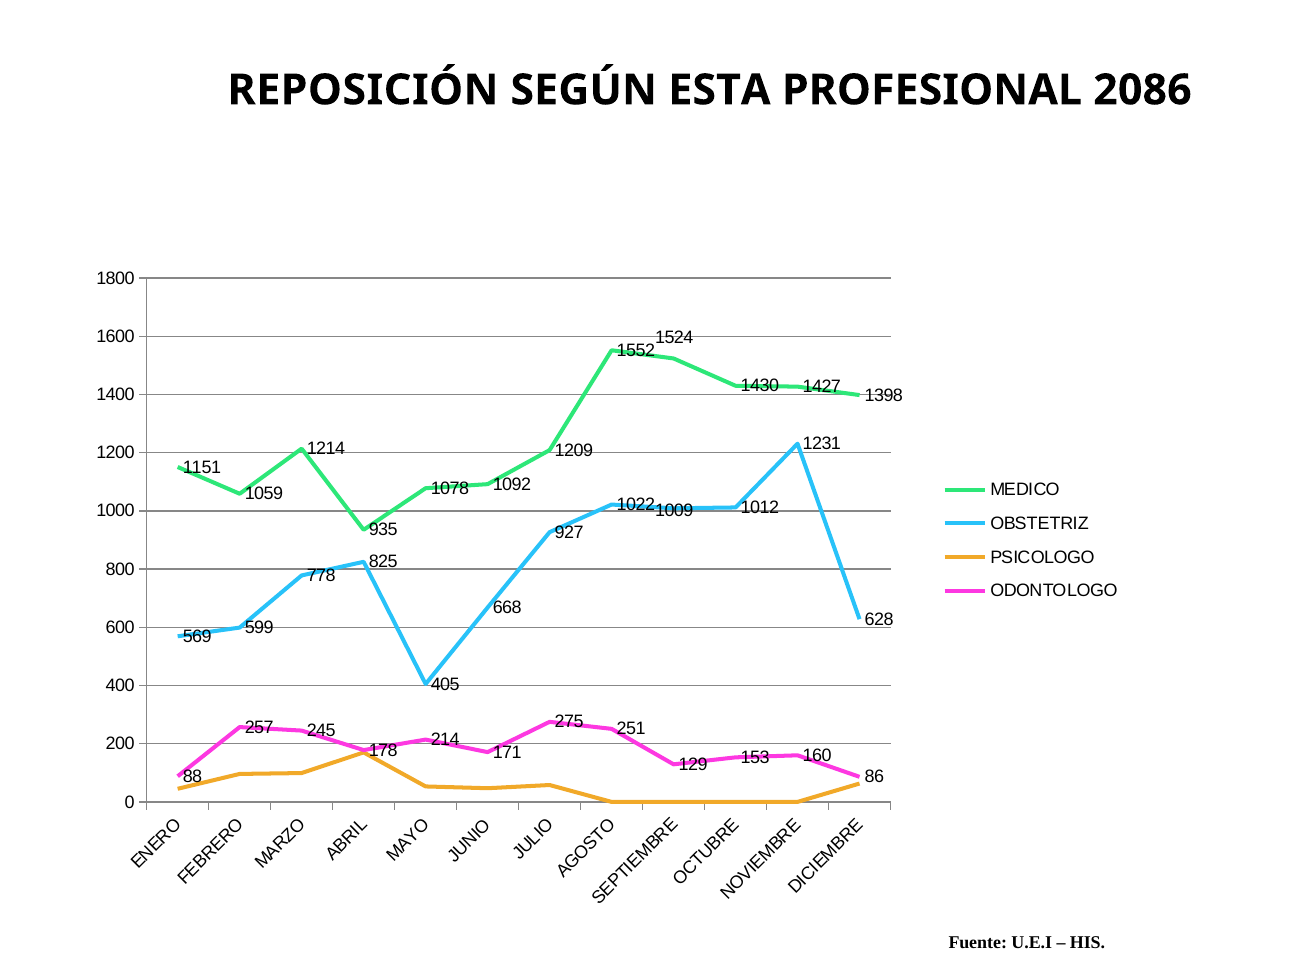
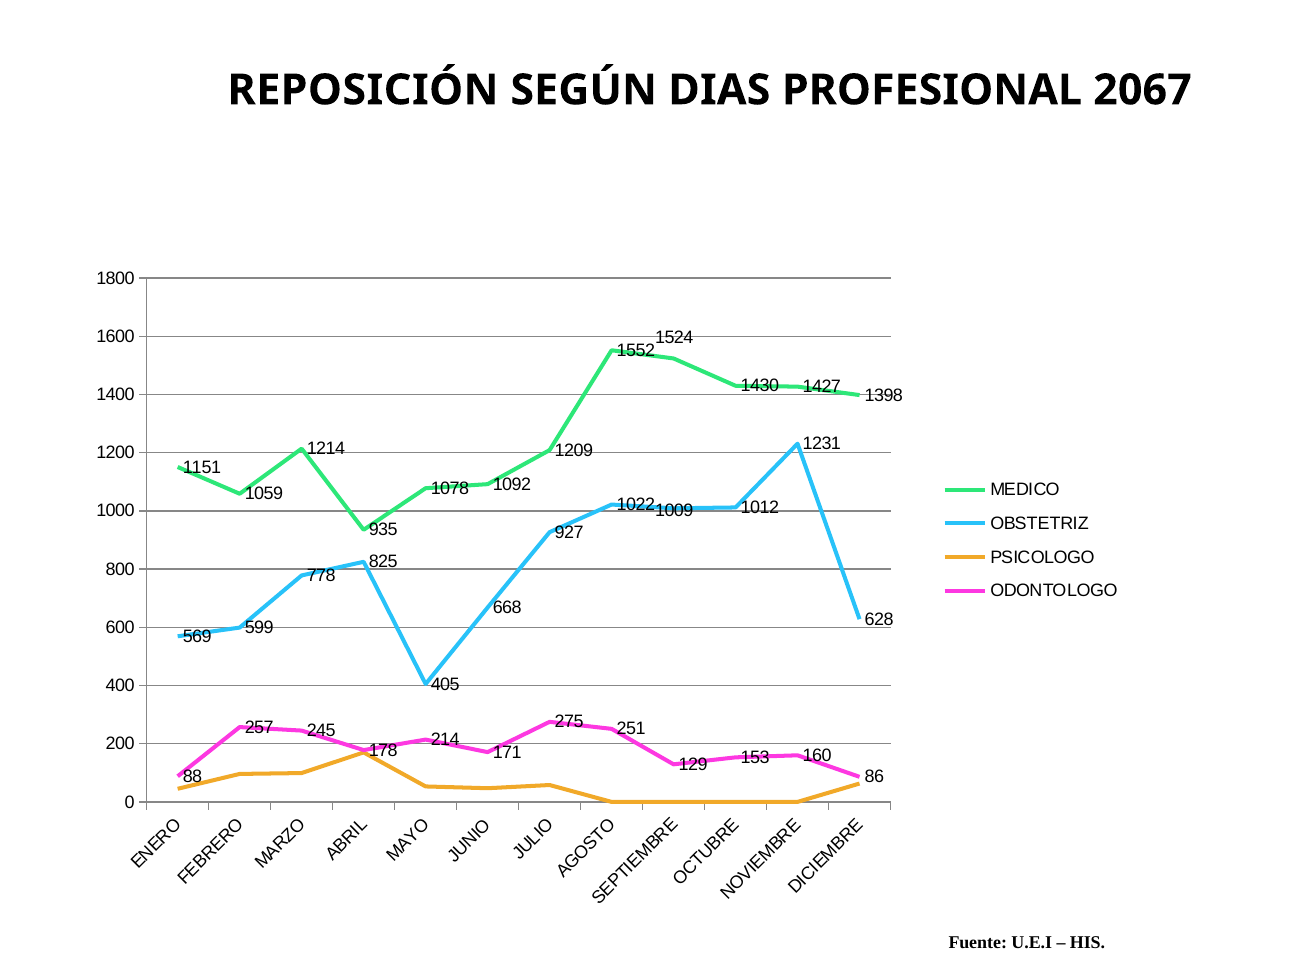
ESTA: ESTA -> DIAS (719, 90)
2086: 2086 -> 2067 (1142, 90)
